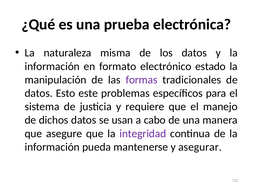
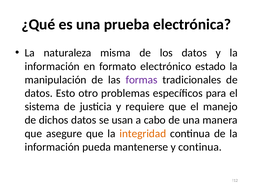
este: este -> otro (88, 94)
integridad colour: purple -> orange (143, 134)
y asegurar: asegurar -> continua (200, 148)
